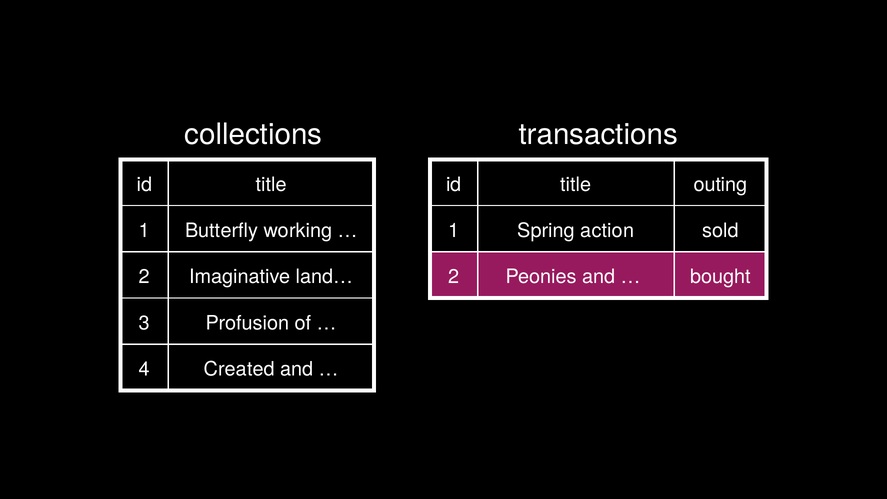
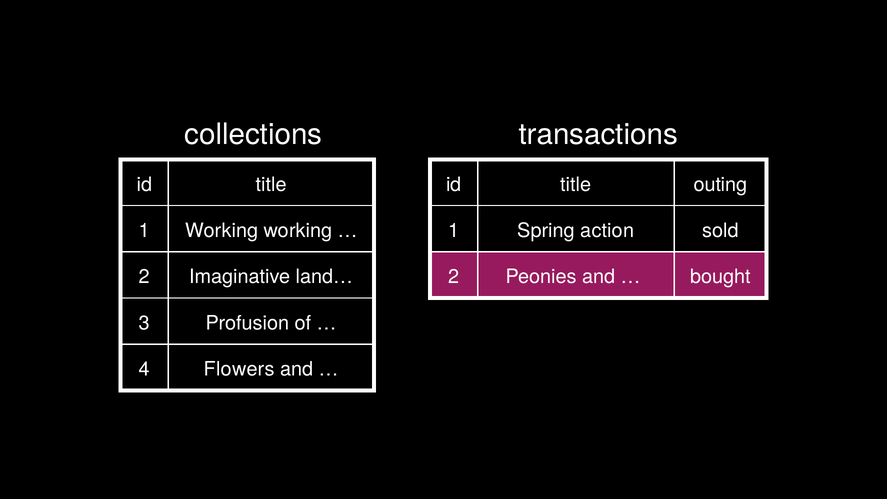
1 Butterfly: Butterfly -> Working (222, 231)
Created: Created -> Flowers (239, 369)
